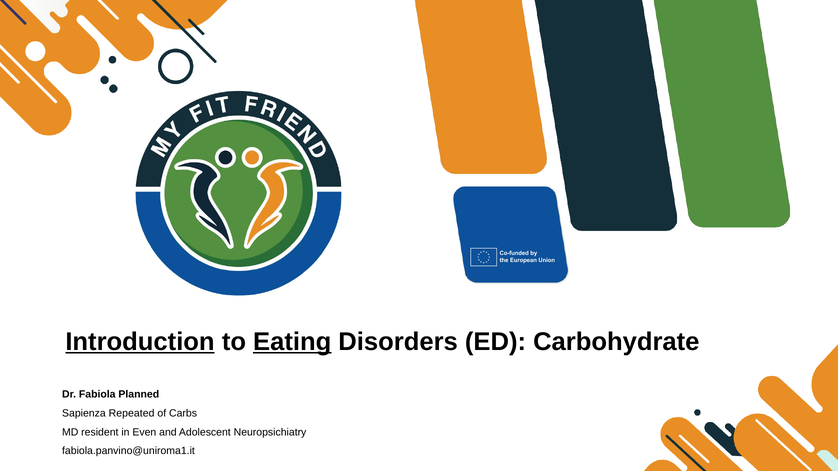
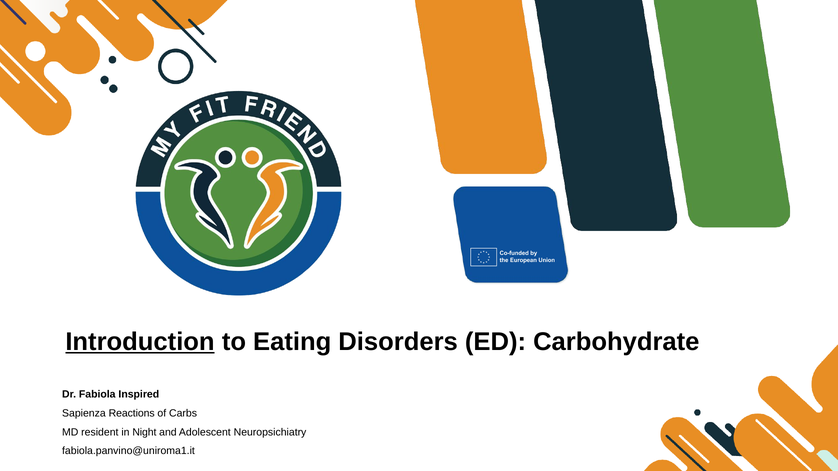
Eating underline: present -> none (292, 342)
Planned: Planned -> Inspired (139, 395)
Repeated: Repeated -> Reactions (132, 414)
Even: Even -> Night (144, 432)
